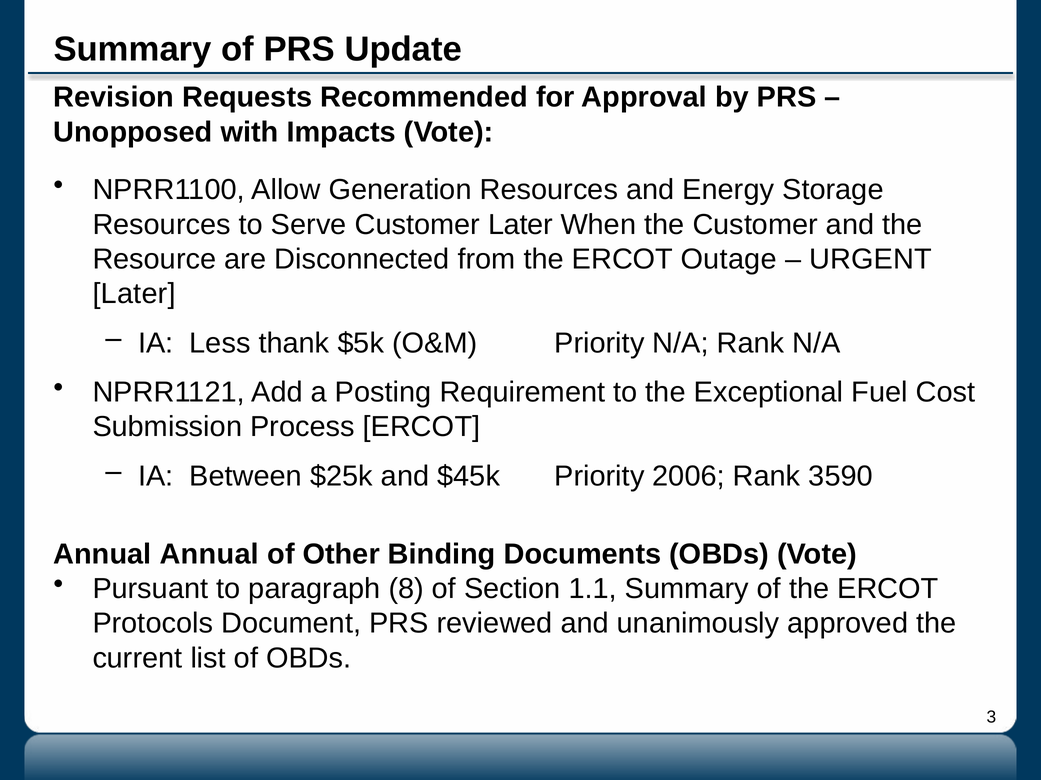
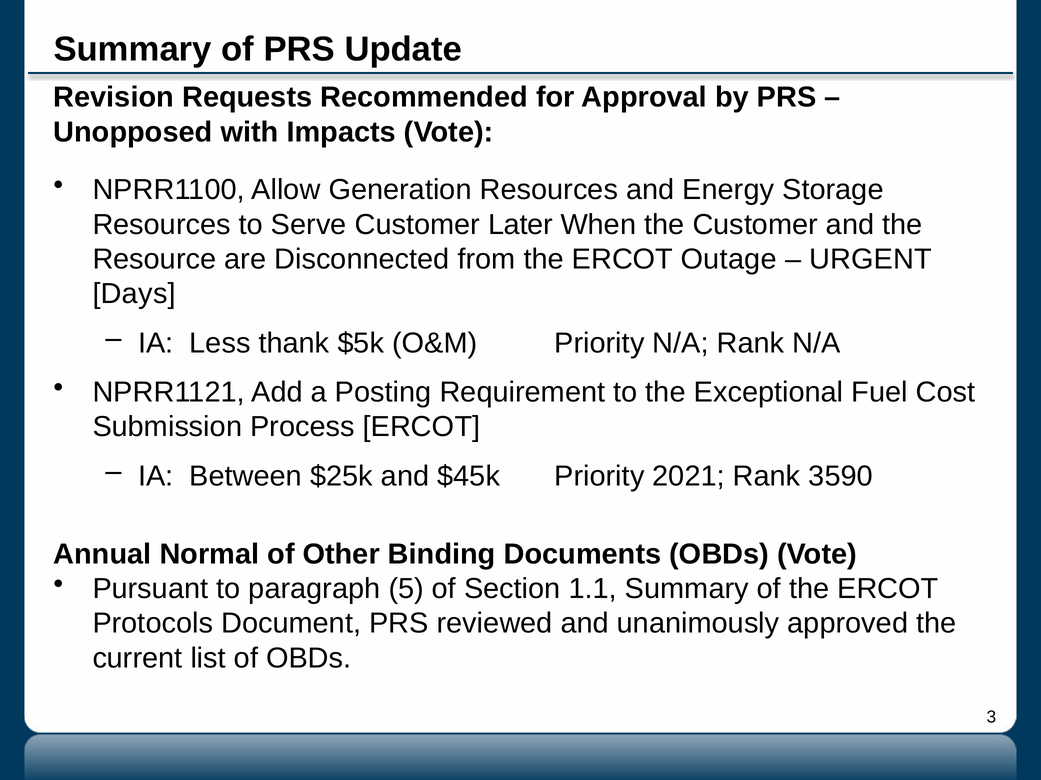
Later: Later -> Days (134, 294)
2006: 2006 -> 2021 (689, 476)
Annual Annual: Annual -> Normal (209, 555)
8: 8 -> 5 (406, 589)
